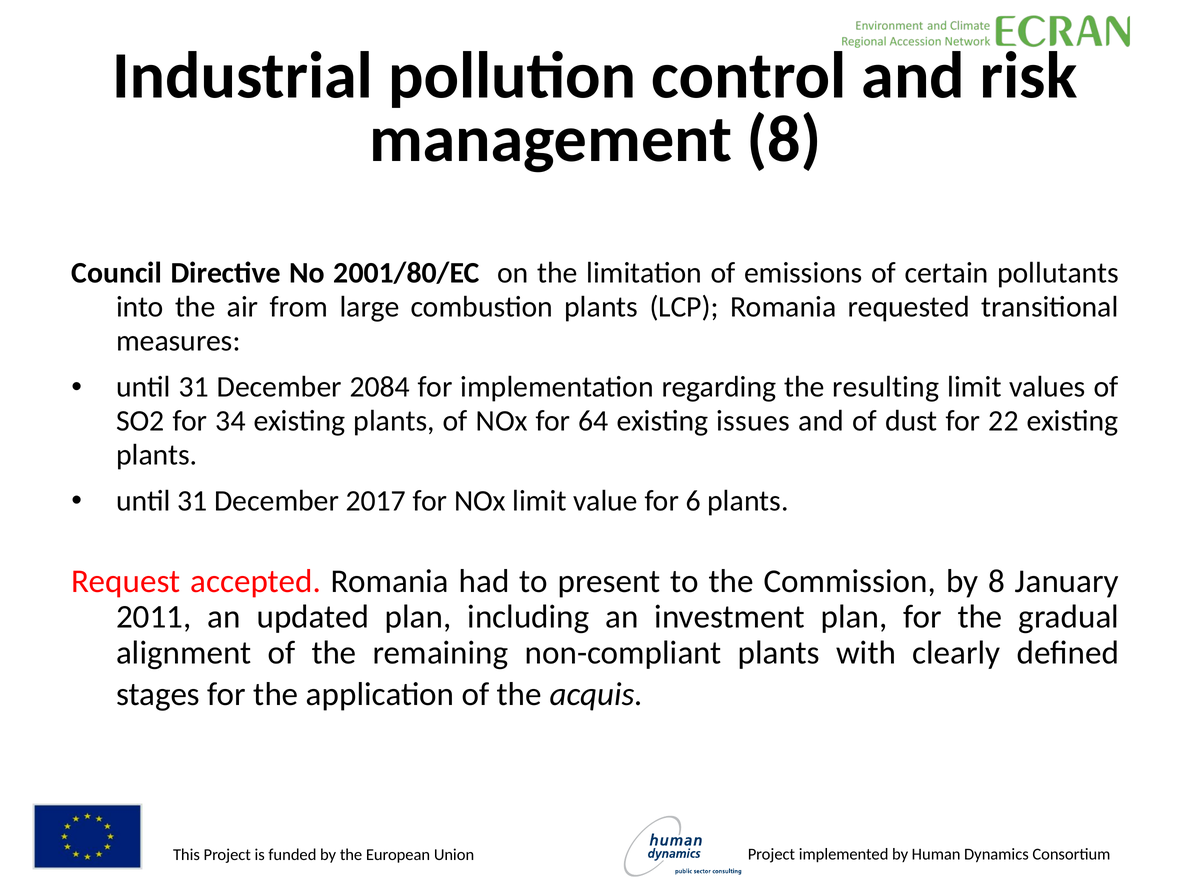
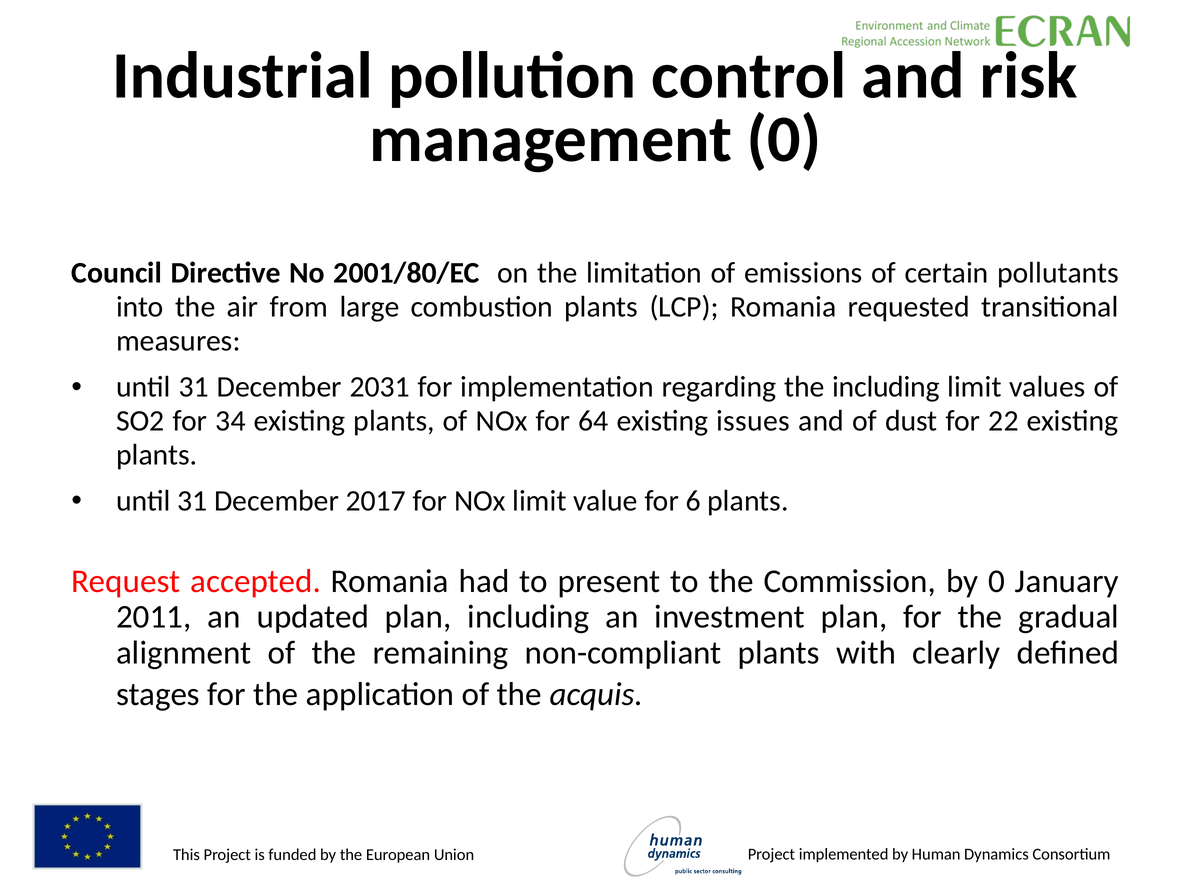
management 8: 8 -> 0 (784, 139)
2084: 2084 -> 2031 (380, 387)
the resulting: resulting -> including (886, 387)
by 8: 8 -> 0 (997, 581)
